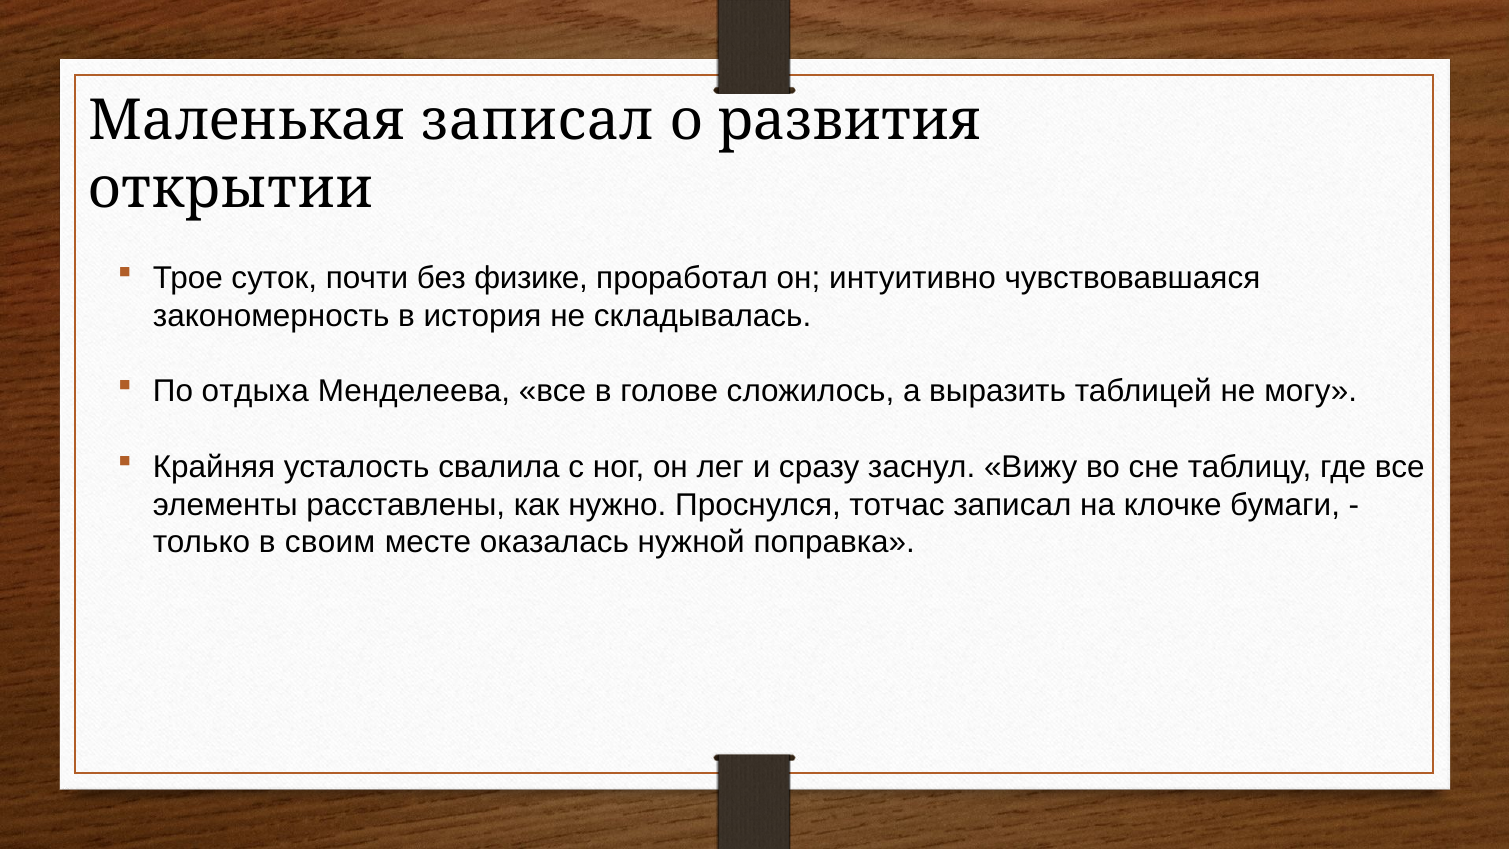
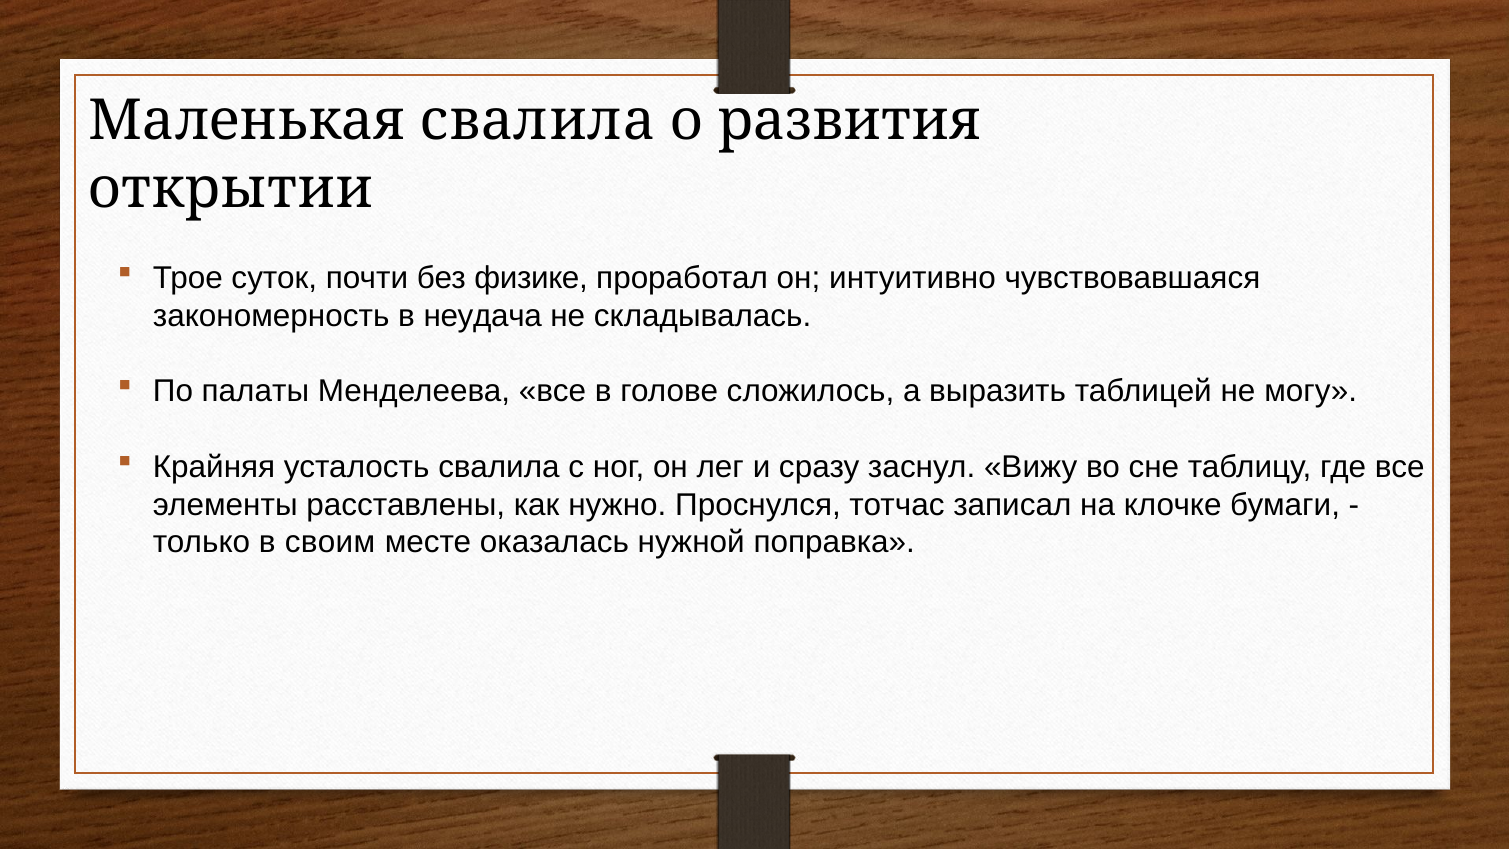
Маленькая записал: записал -> свалила (538, 121)
история: история -> неудача (483, 316)
отдыха: отдыха -> палаты (255, 392)
